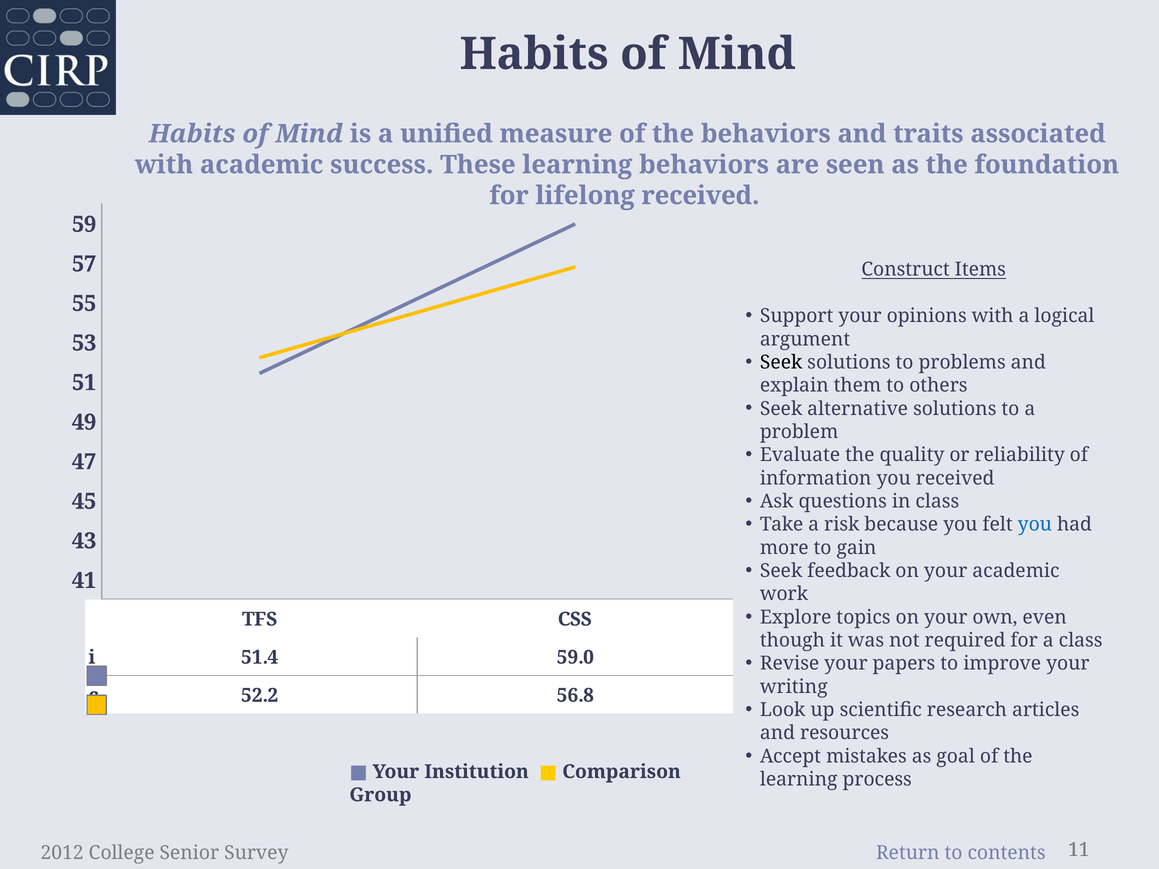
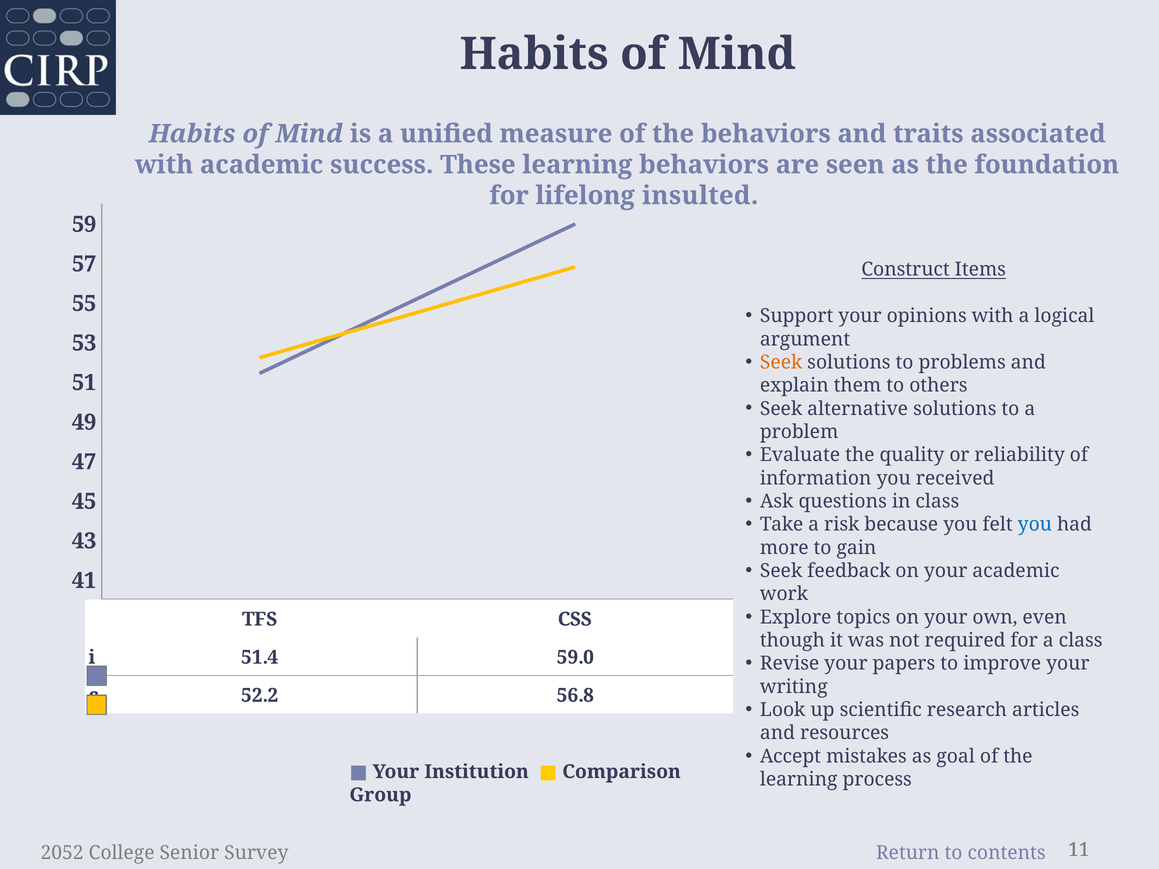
lifelong received: received -> insulted (700, 196)
Seek colour: black -> orange (781, 362)
2012: 2012 -> 2052 (62, 853)
